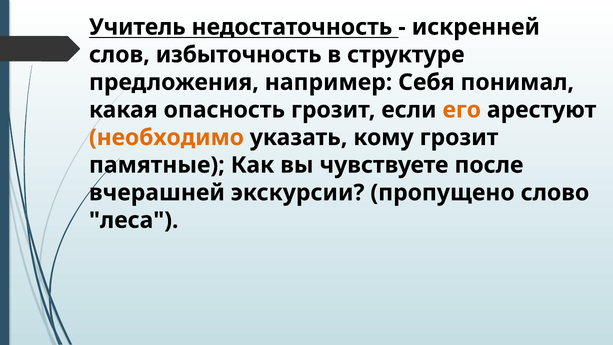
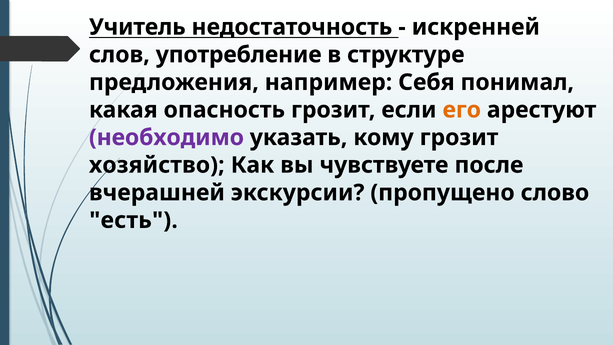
избыточность: избыточность -> употребление (239, 55)
необходимо colour: orange -> purple (166, 137)
памятные: памятные -> хозяйство (157, 165)
леса: леса -> есть (134, 220)
